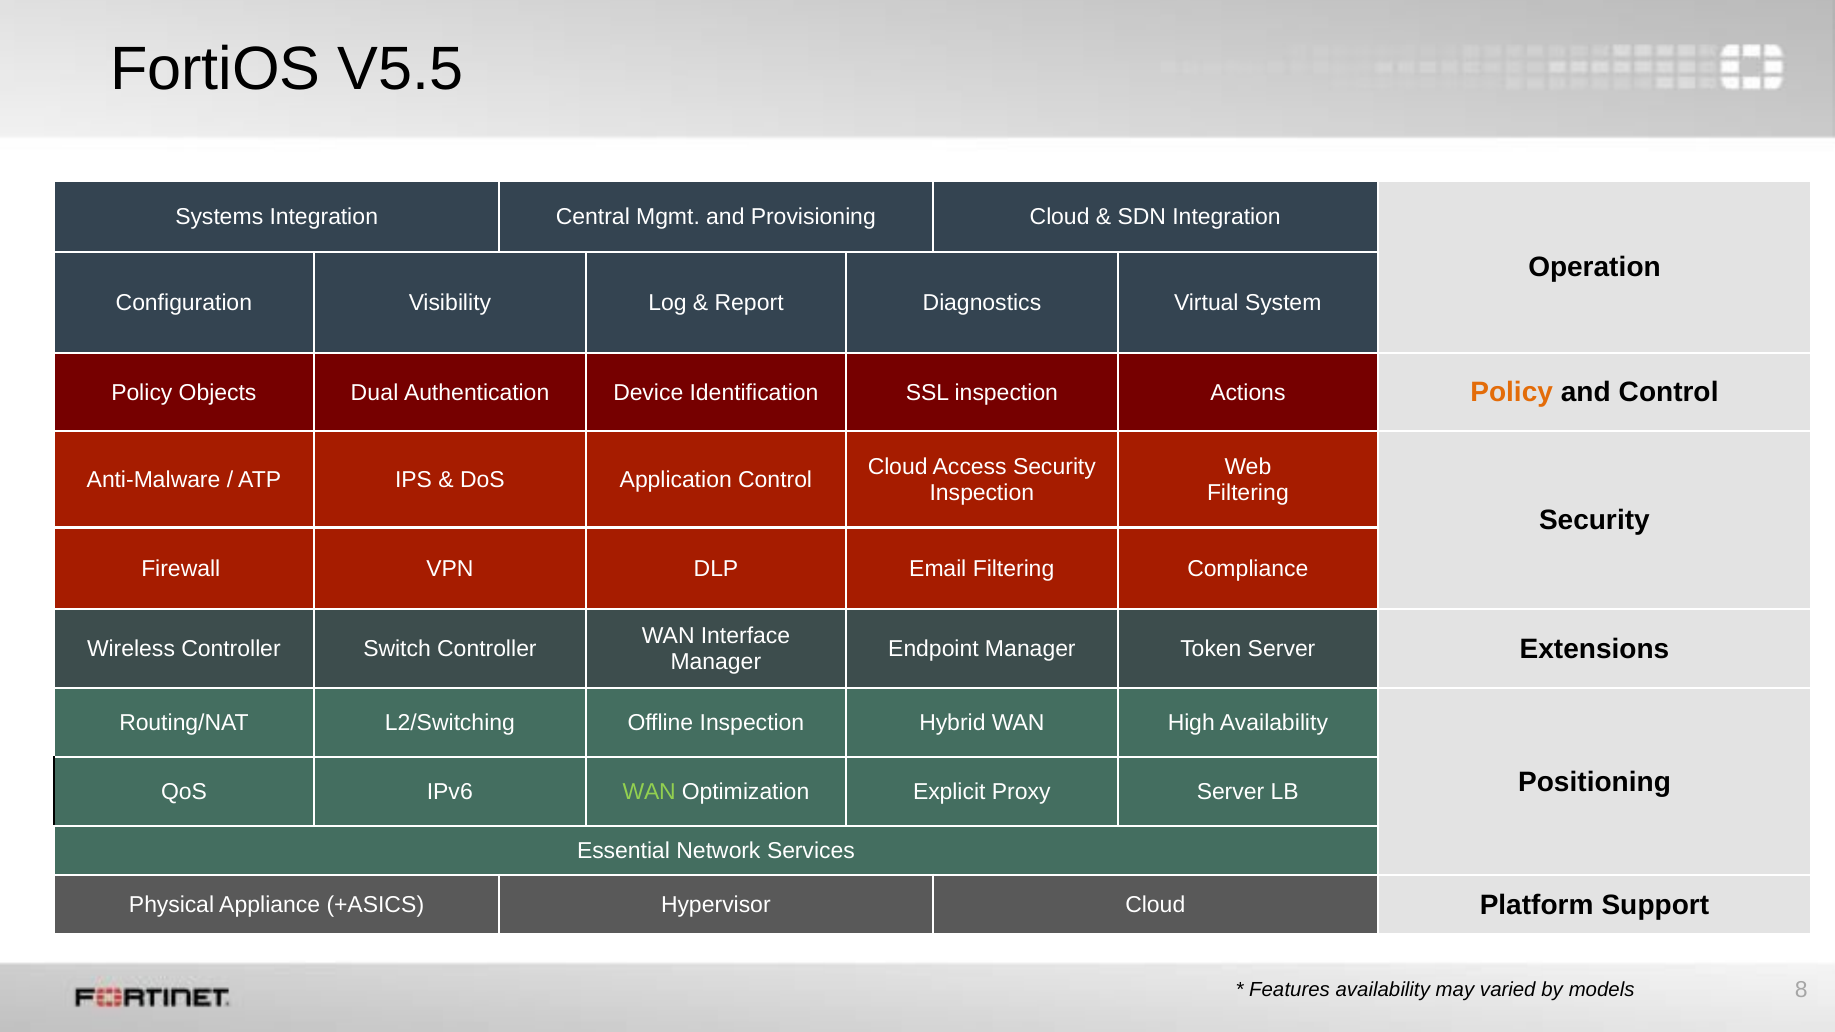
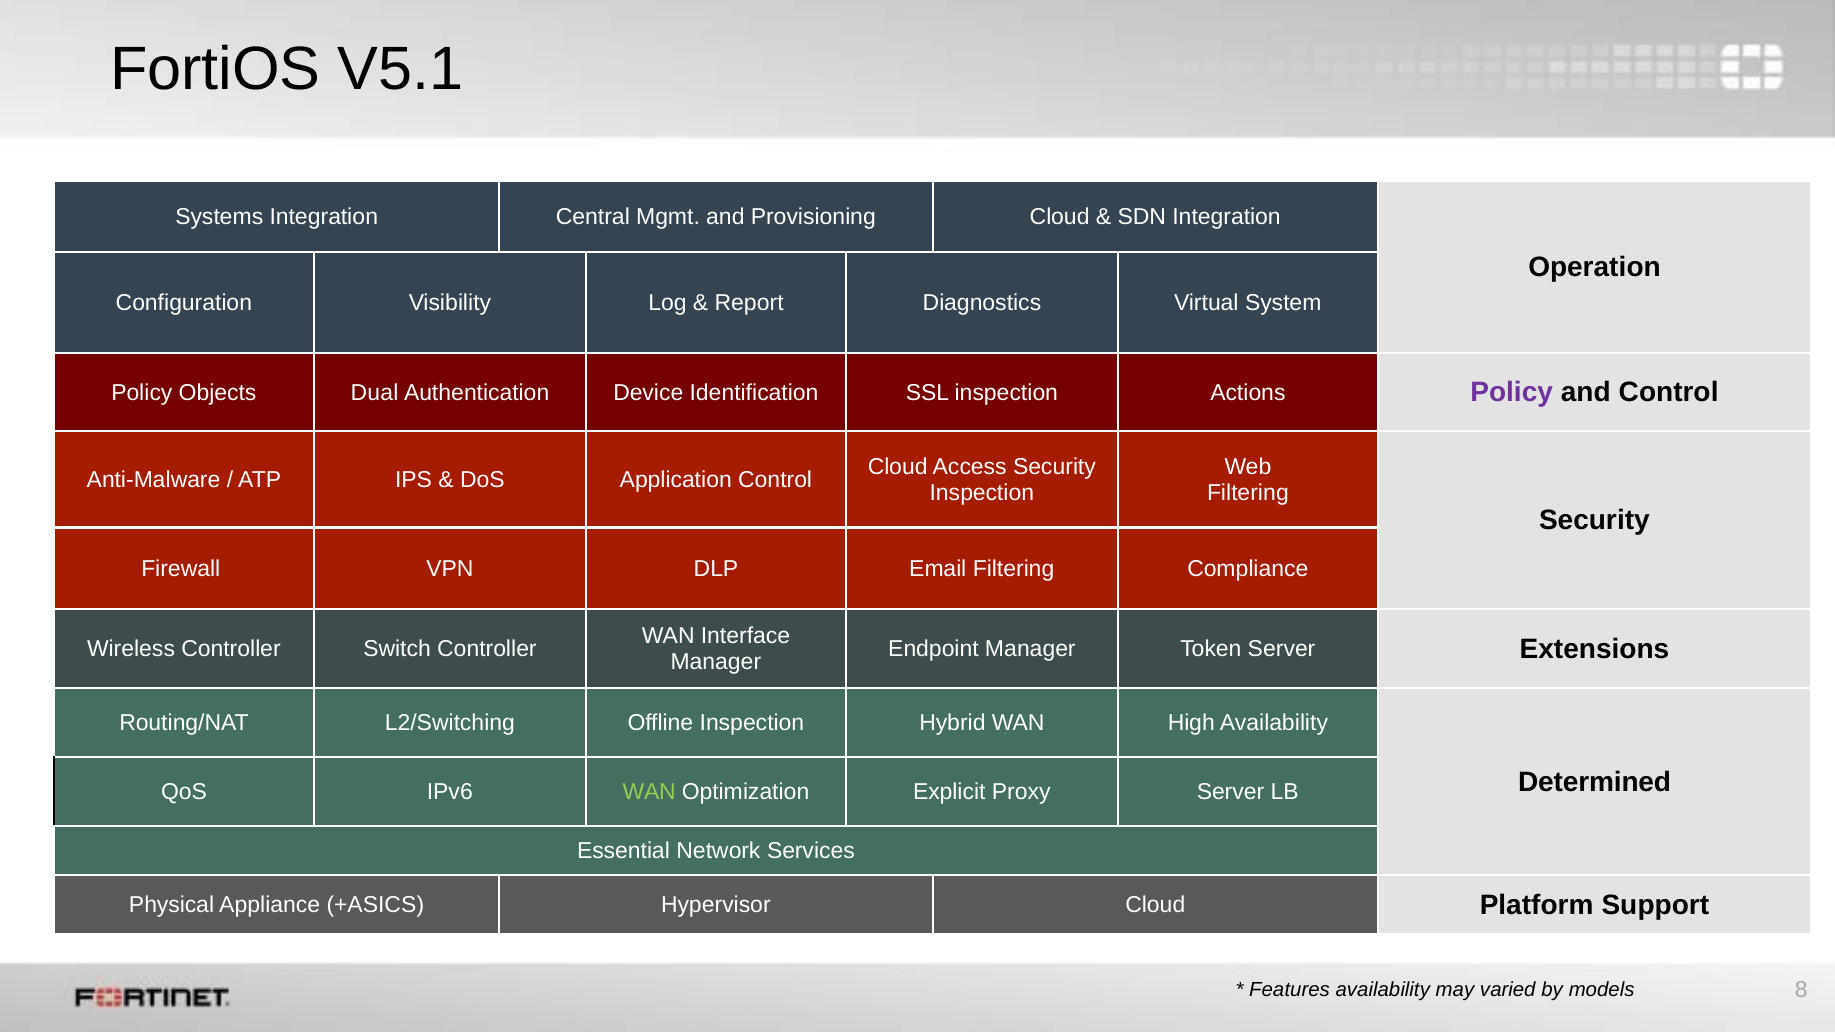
V5.5: V5.5 -> V5.1 (400, 69)
Policy colour: orange -> purple (1512, 393)
Positioning: Positioning -> Determined (1595, 782)
